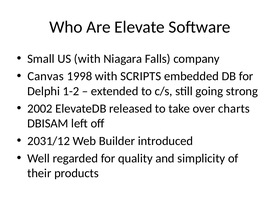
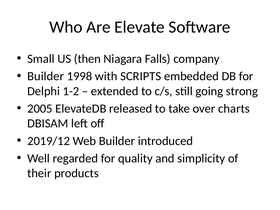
US with: with -> then (87, 59)
Canvas: Canvas -> Builder (46, 76)
2002: 2002 -> 2005 (40, 109)
2031/12: 2031/12 -> 2019/12 (49, 141)
